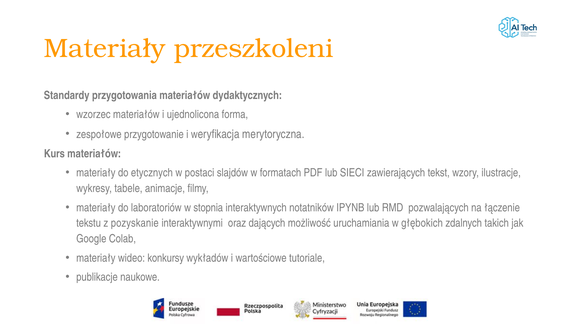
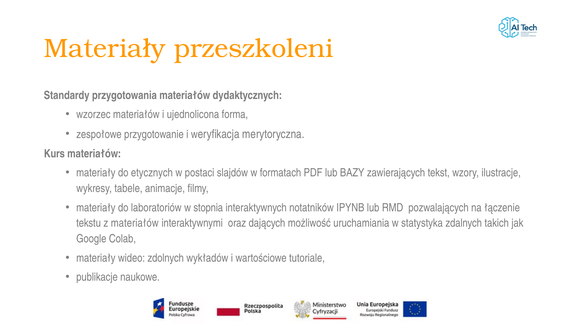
SIECI: SIECI -> BAZY (352, 173)
z pozyskanie: pozyskanie -> materiałów (135, 223)
głębokich: głębokich -> statystyka (422, 223)
konkursy: konkursy -> zdolnych (166, 258)
